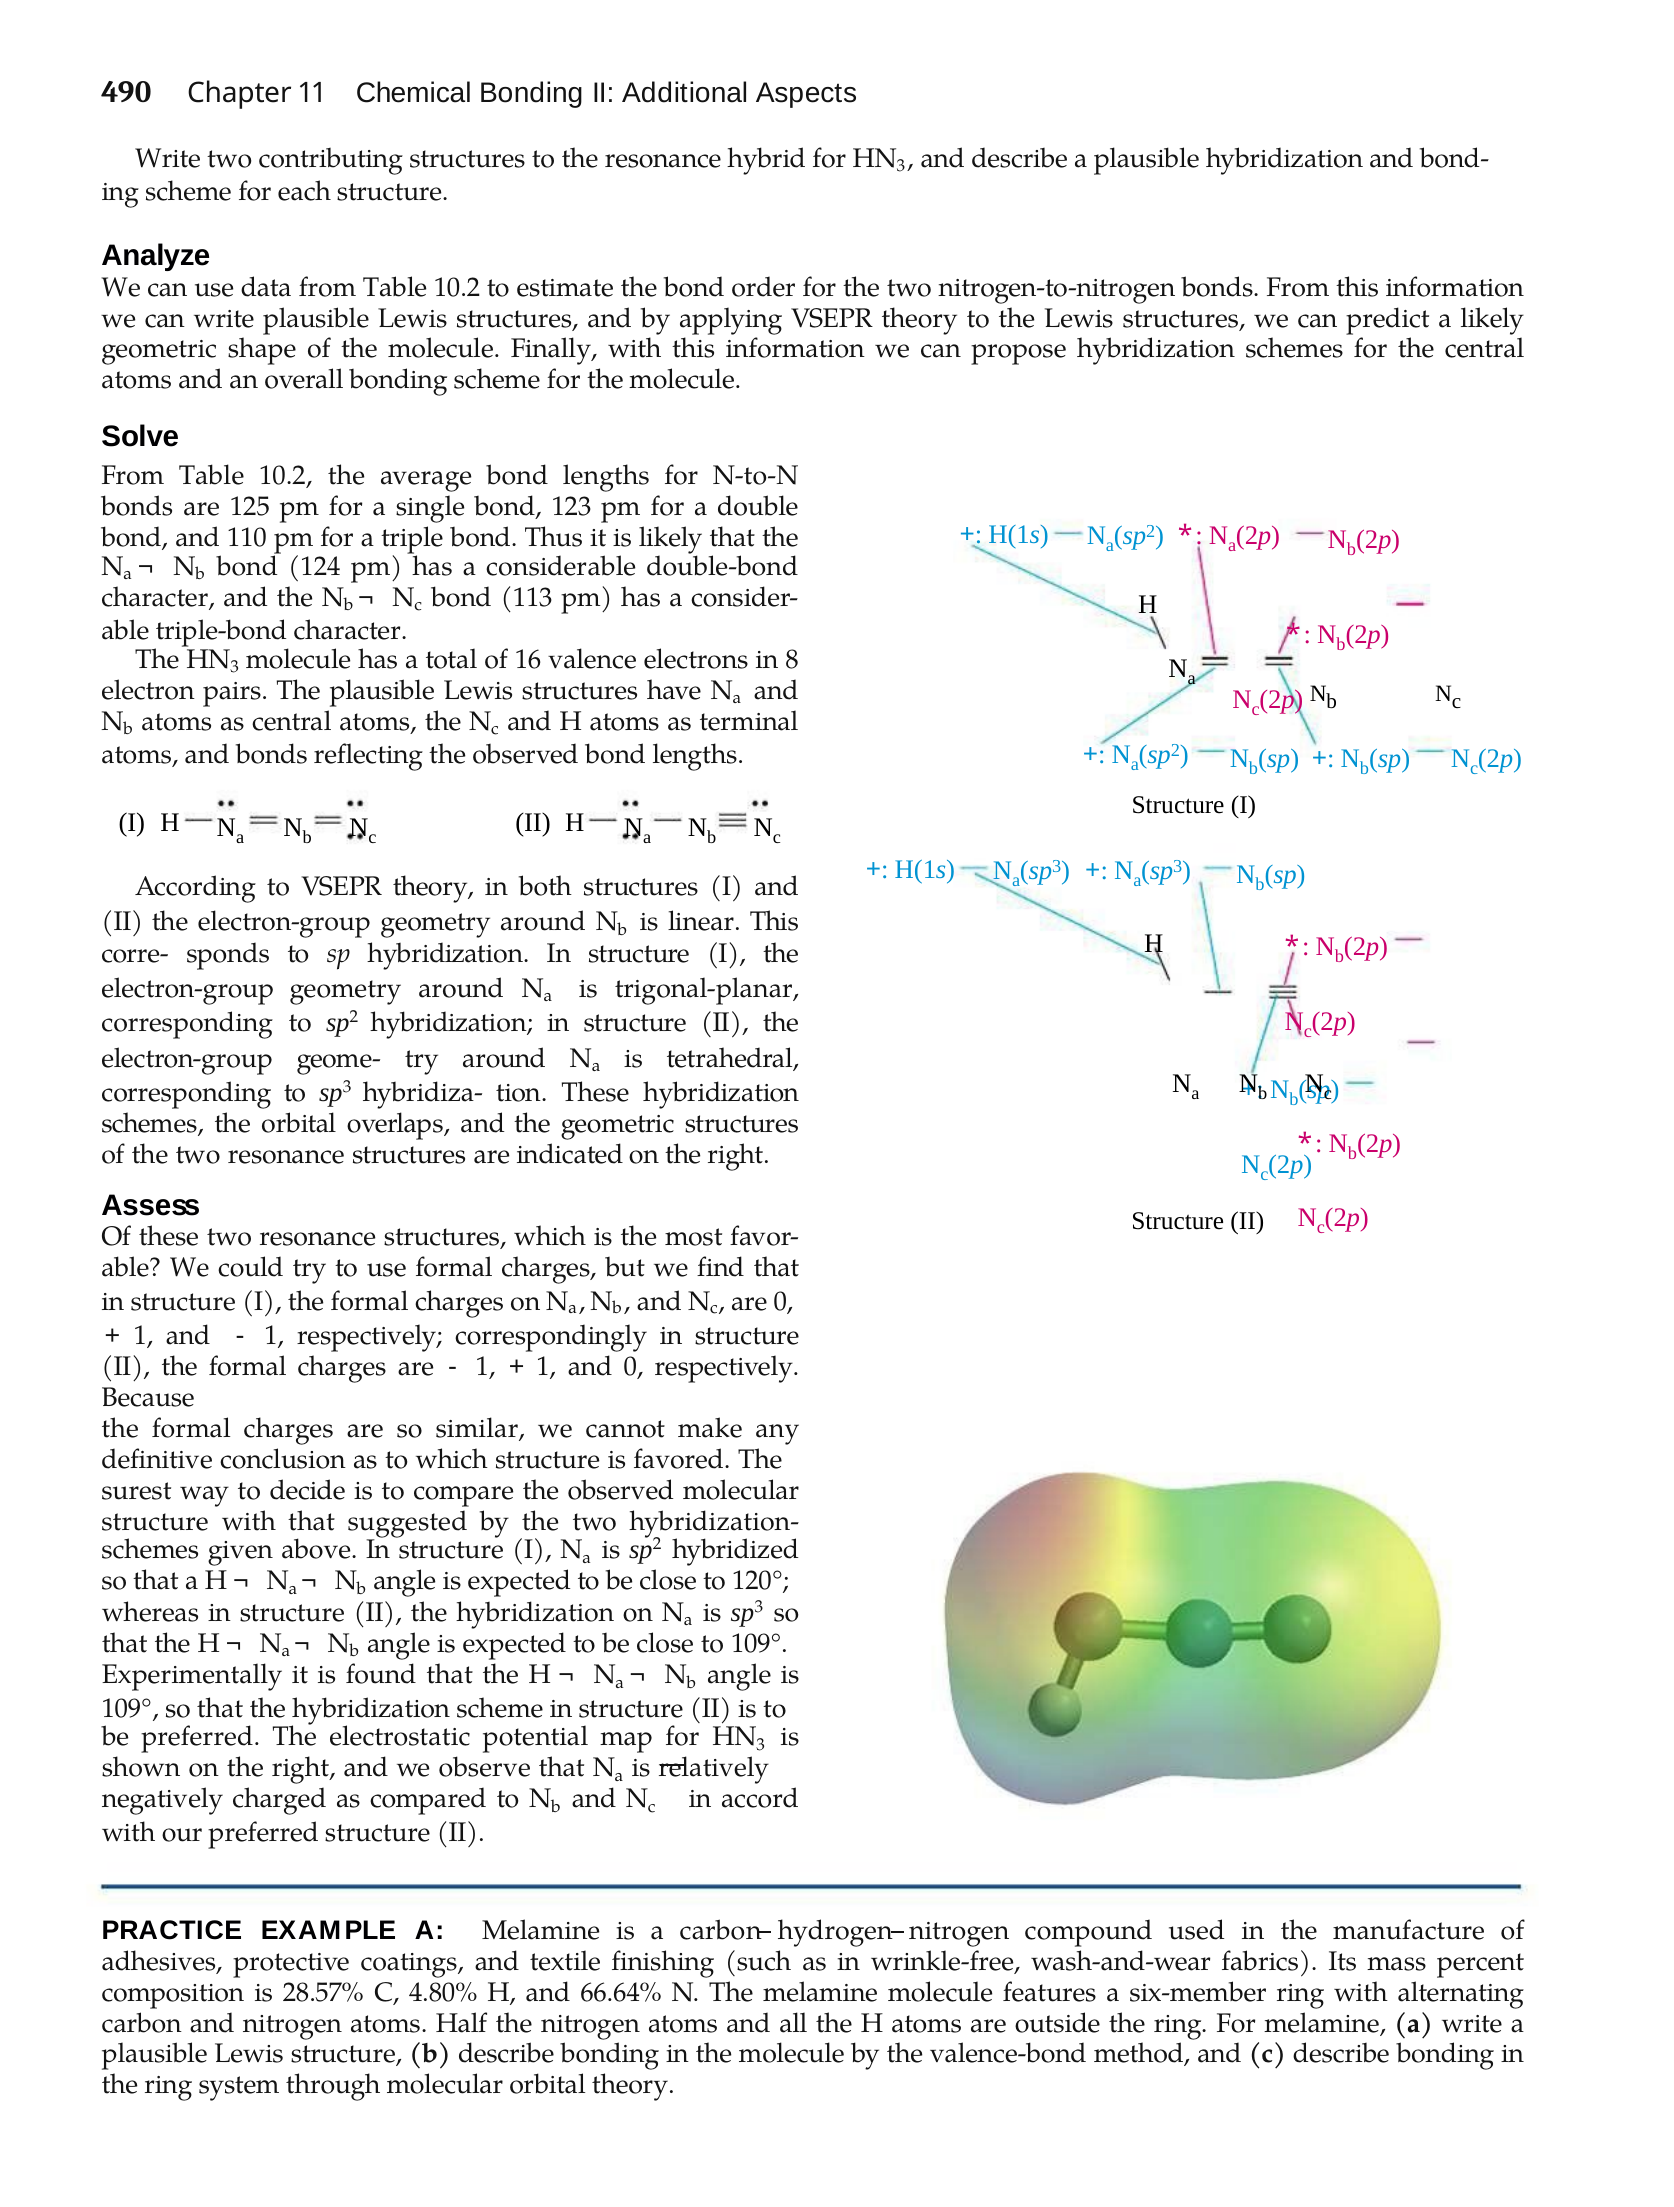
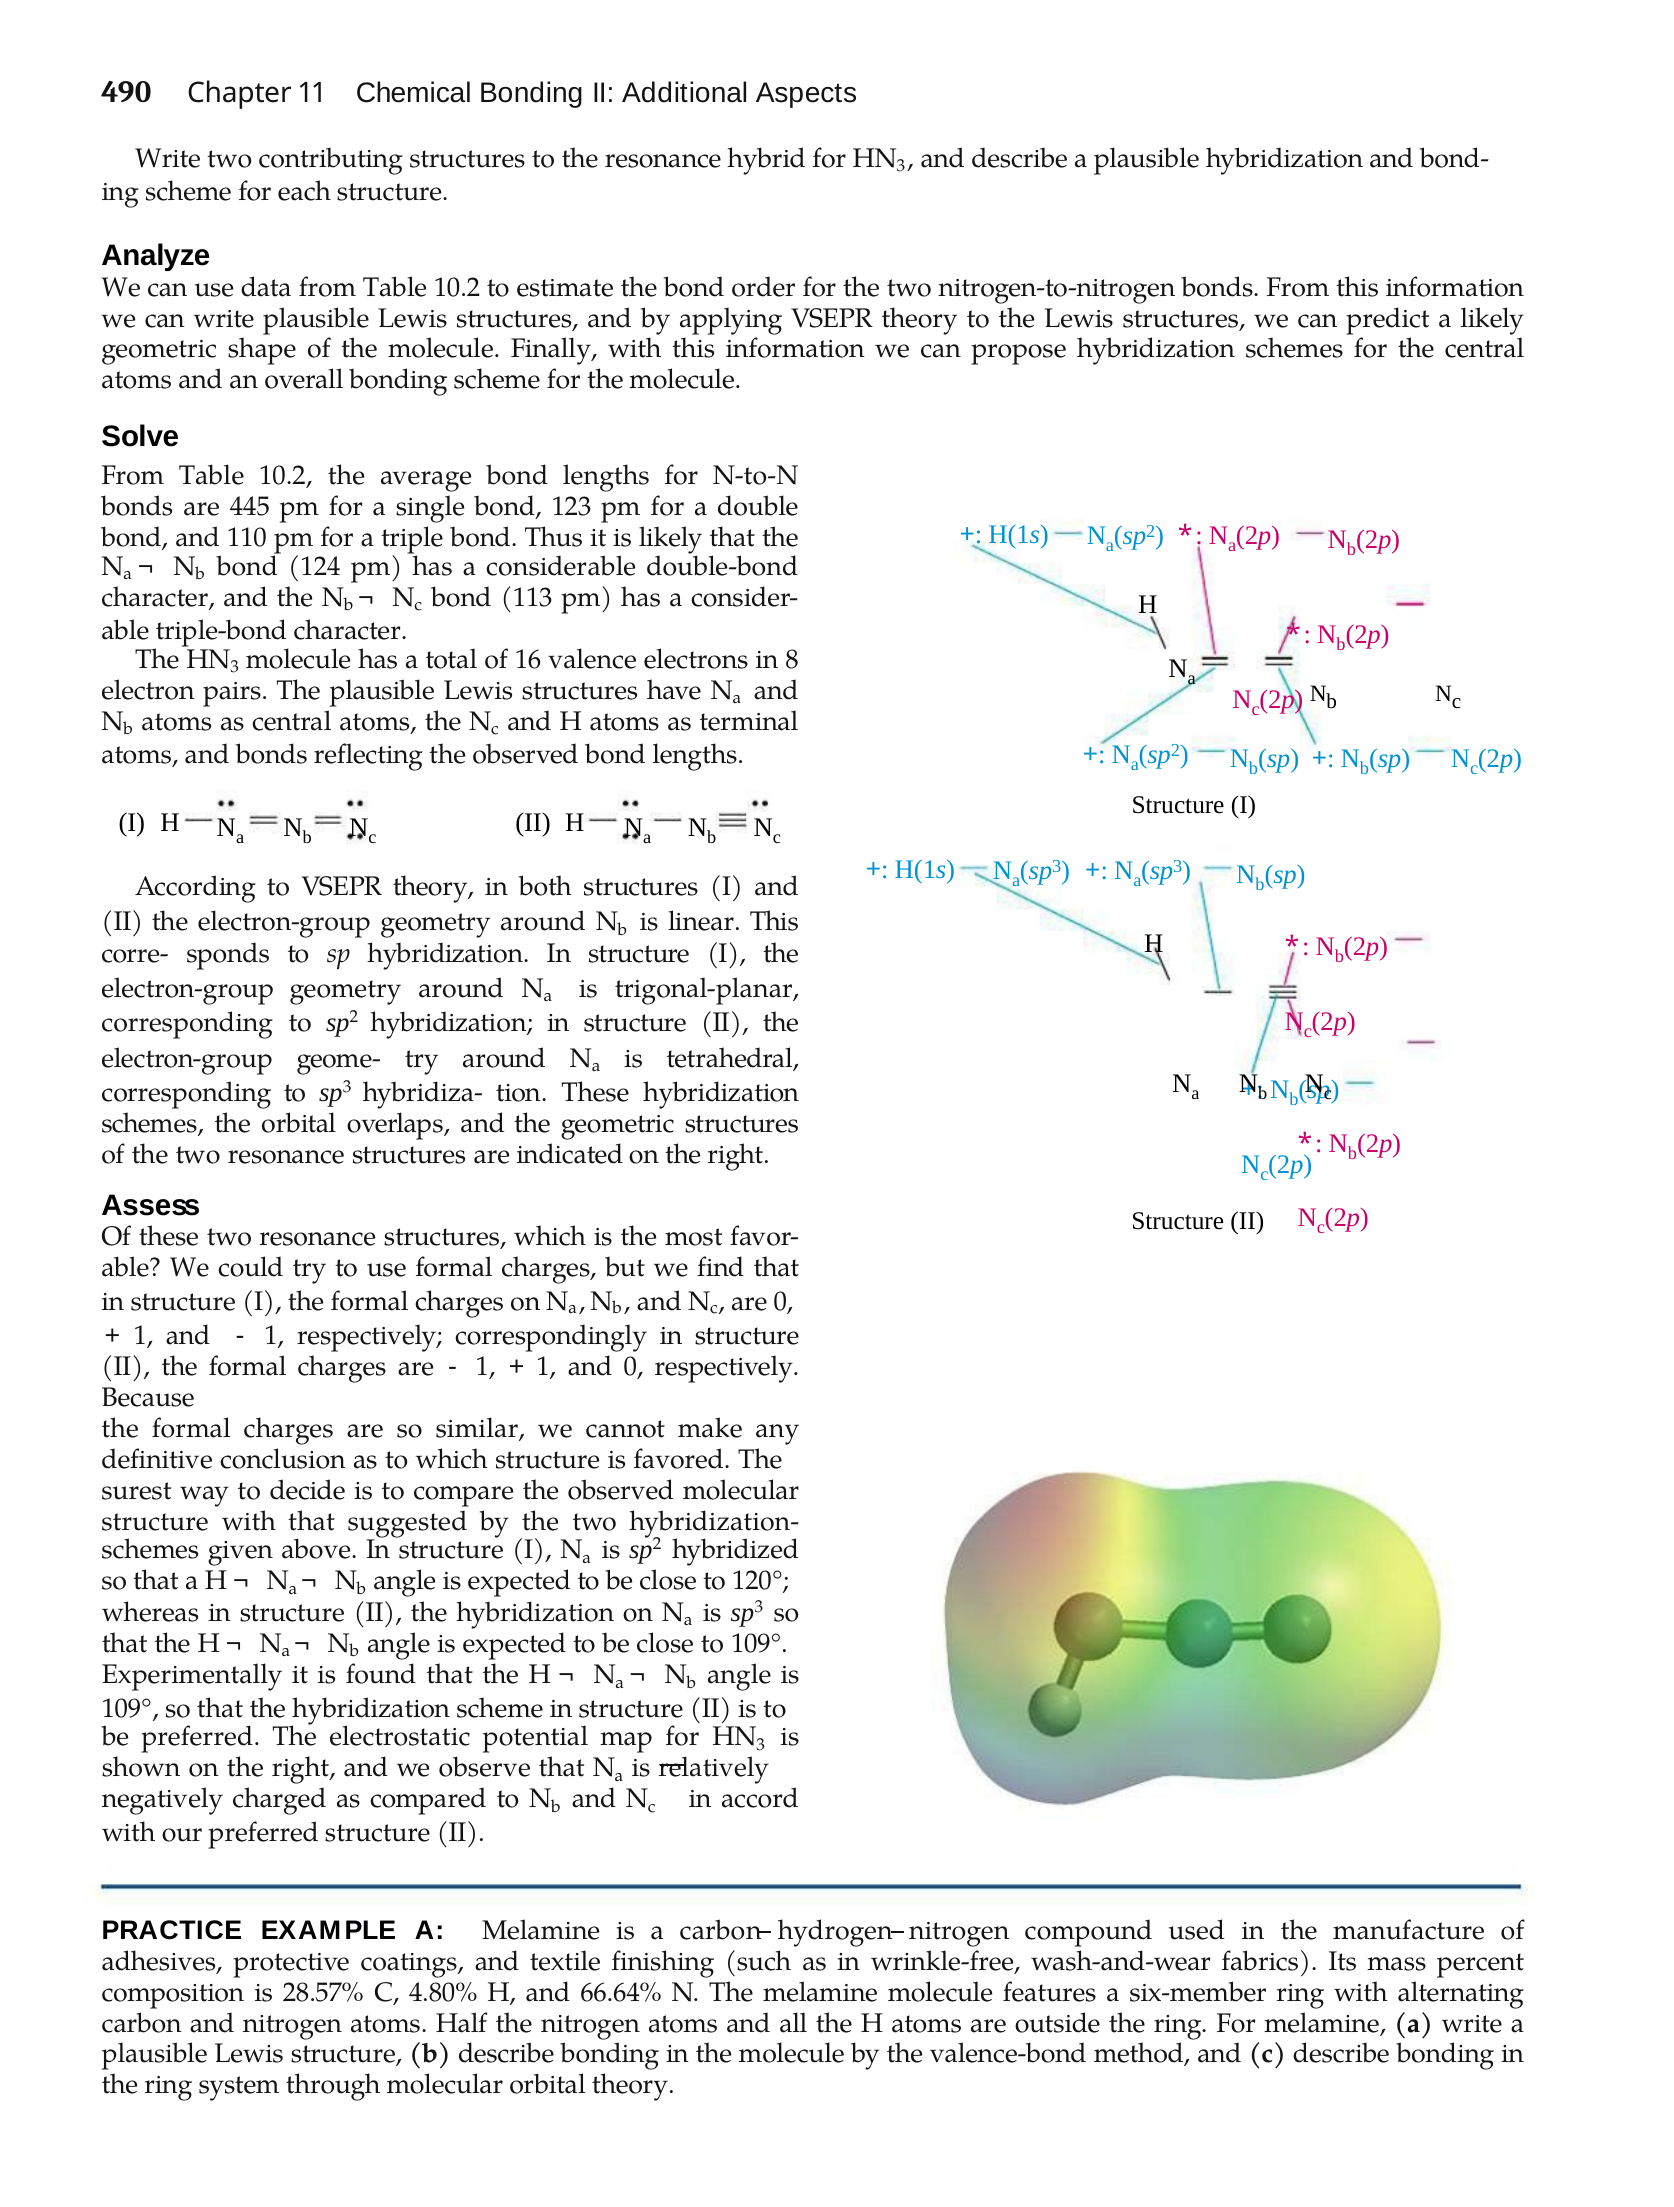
125: 125 -> 445 (250, 507)
